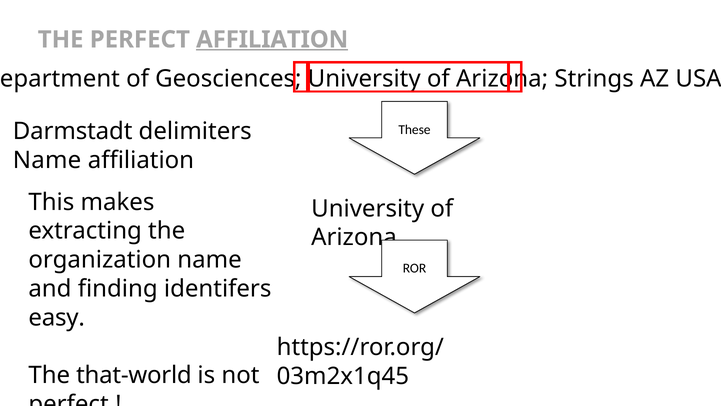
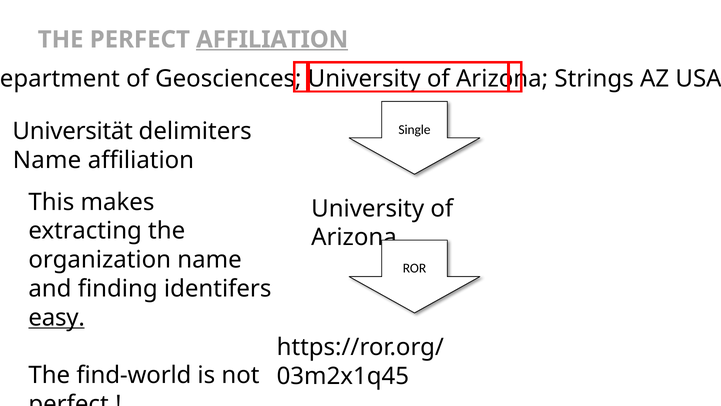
These: These -> Single (415, 130)
Darmstadt: Darmstadt -> Universität (73, 131)
easy underline: none -> present (57, 317)
that-world: that-world -> find-world (134, 375)
